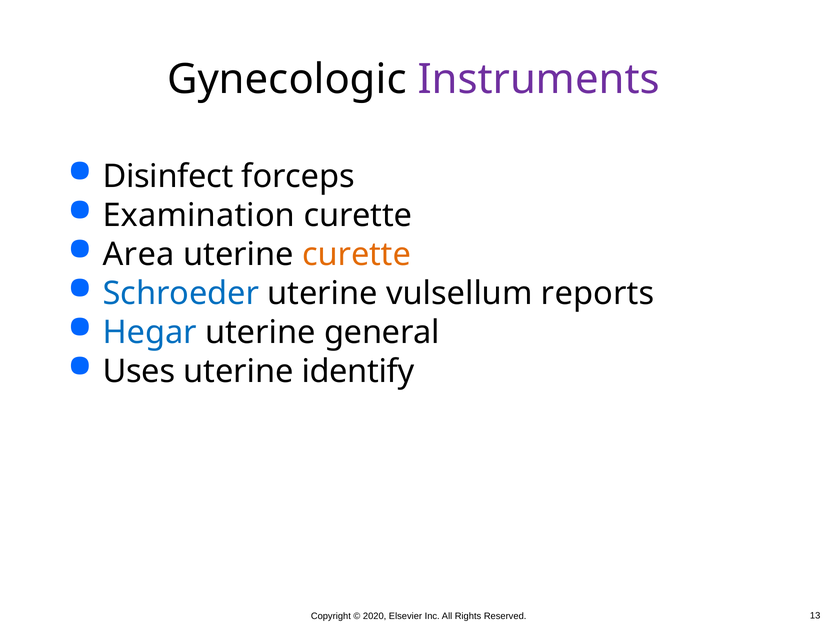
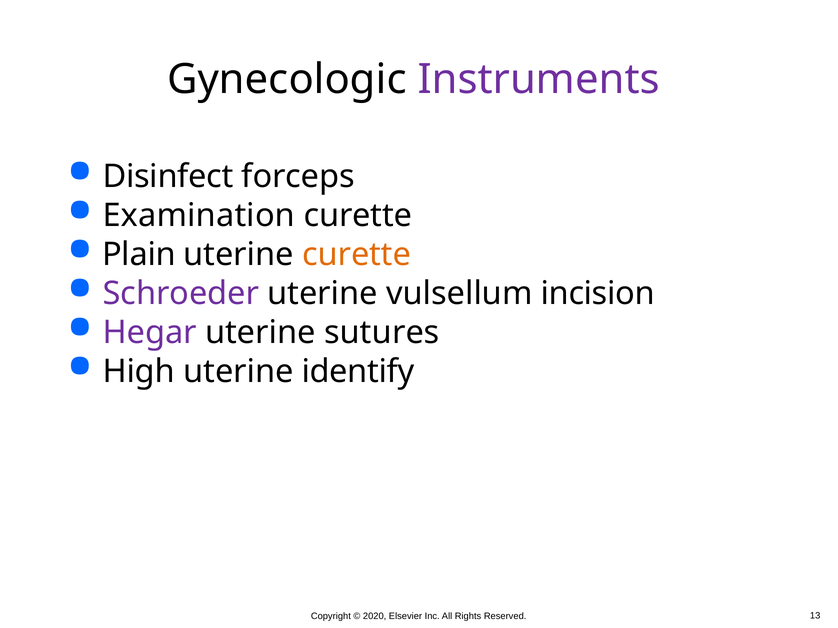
Area: Area -> Plain (139, 254)
Schroeder colour: blue -> purple (181, 293)
reports: reports -> incision (598, 293)
Hegar colour: blue -> purple (150, 333)
general: general -> sutures (382, 333)
Uses: Uses -> High (139, 372)
